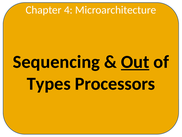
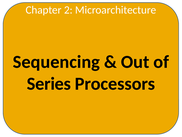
4: 4 -> 2 (68, 10)
Out underline: present -> none (135, 62)
Types: Types -> Series (49, 83)
